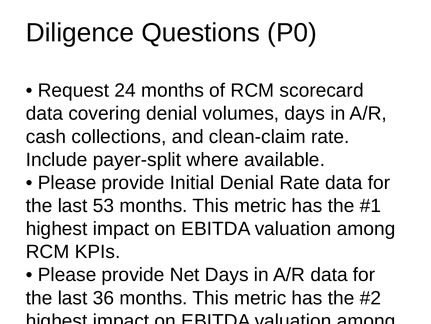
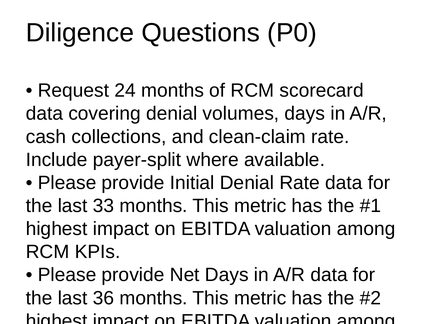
53: 53 -> 33 (104, 205)
